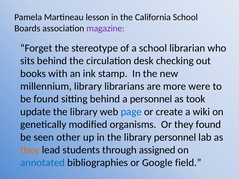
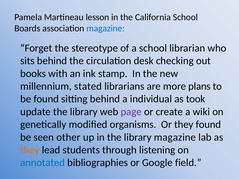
magazine colour: purple -> blue (106, 28)
millennium library: library -> stated (88, 86)
were: were -> plans (199, 86)
a personnel: personnel -> individual (151, 99)
page colour: blue -> purple (131, 112)
library personnel: personnel -> magazine (175, 137)
assigned: assigned -> listening (157, 150)
